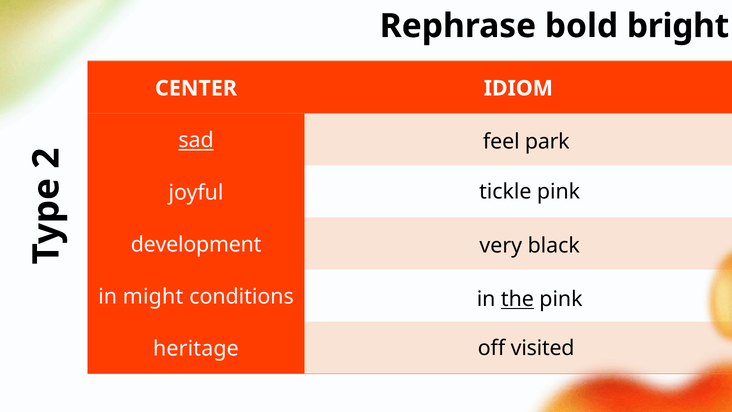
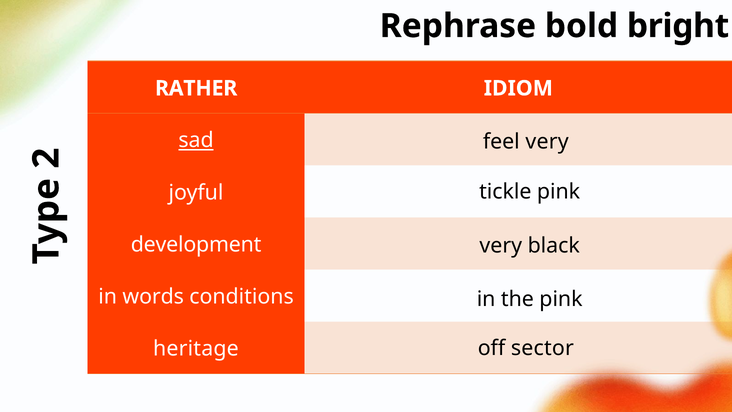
CENTER: CENTER -> RATHER (196, 88)
feel park: park -> very (547, 142)
might: might -> words (153, 297)
the underline: present -> none (517, 299)
visited: visited -> sector (542, 348)
